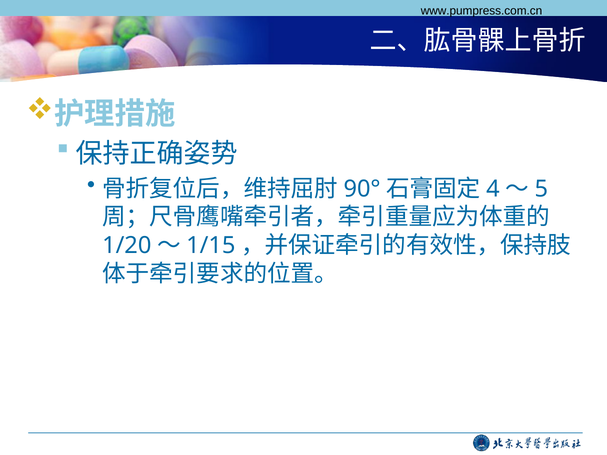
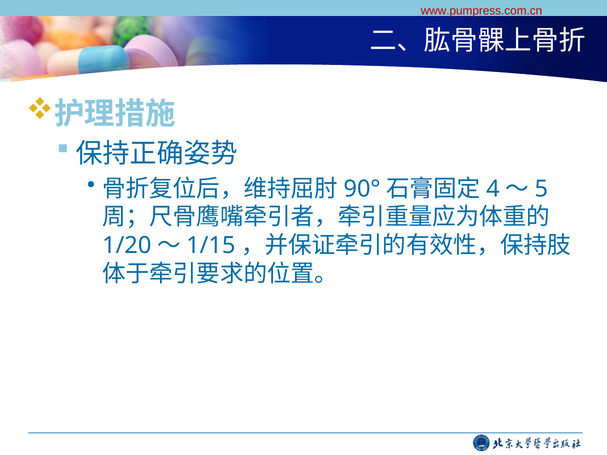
www.pumpress.com.cn colour: black -> red (482, 11)
